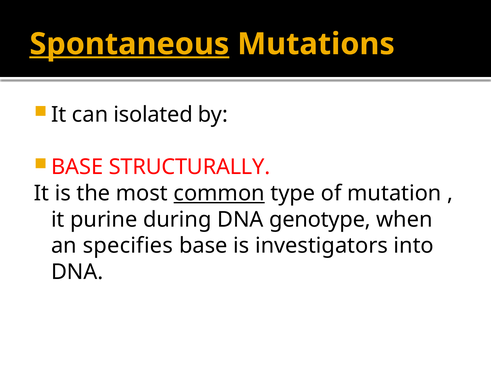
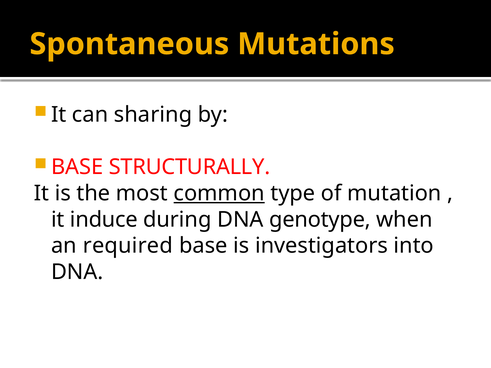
Spontaneous underline: present -> none (129, 44)
isolated: isolated -> sharing (153, 115)
purine: purine -> induce (104, 220)
specifies: specifies -> required (128, 246)
